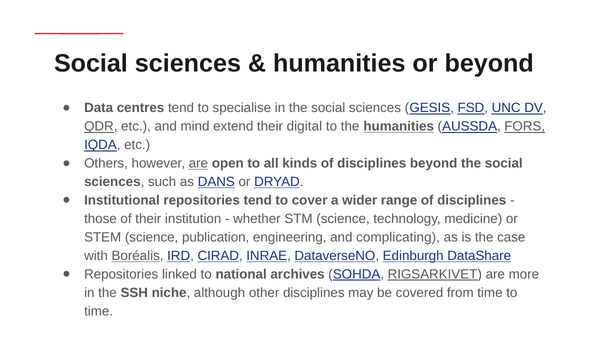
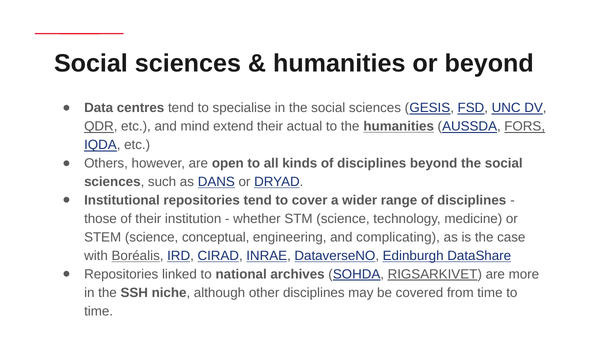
digital: digital -> actual (304, 127)
are underline: present -> none (198, 164)
publication: publication -> conceptual (216, 237)
